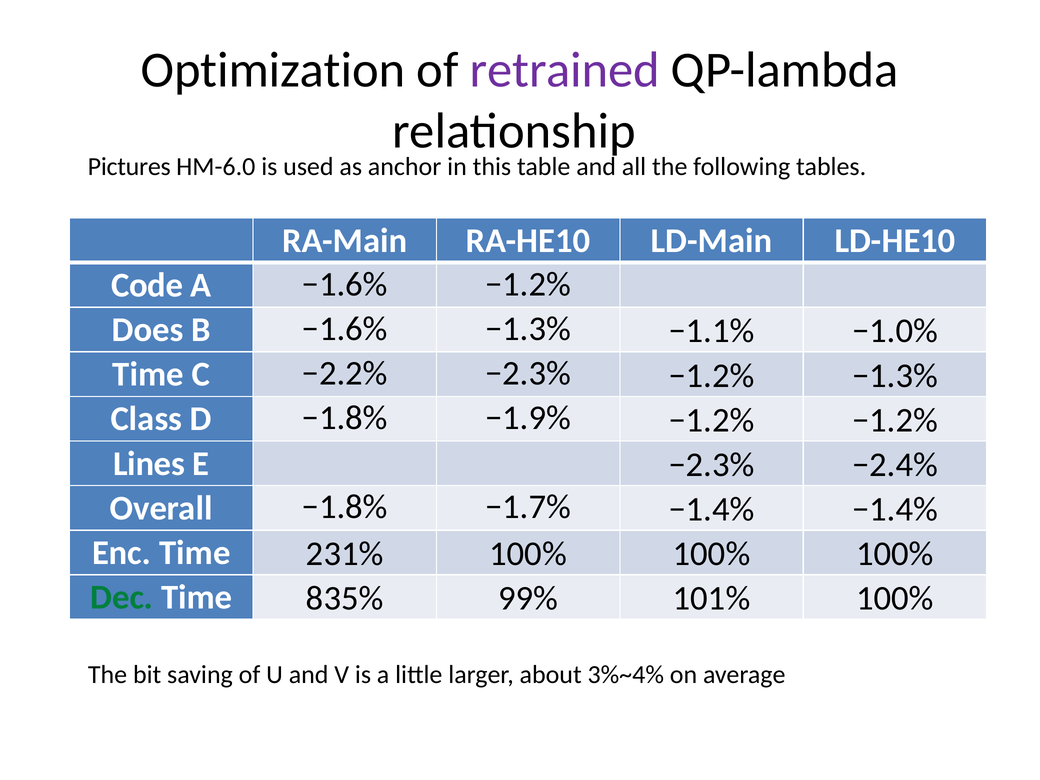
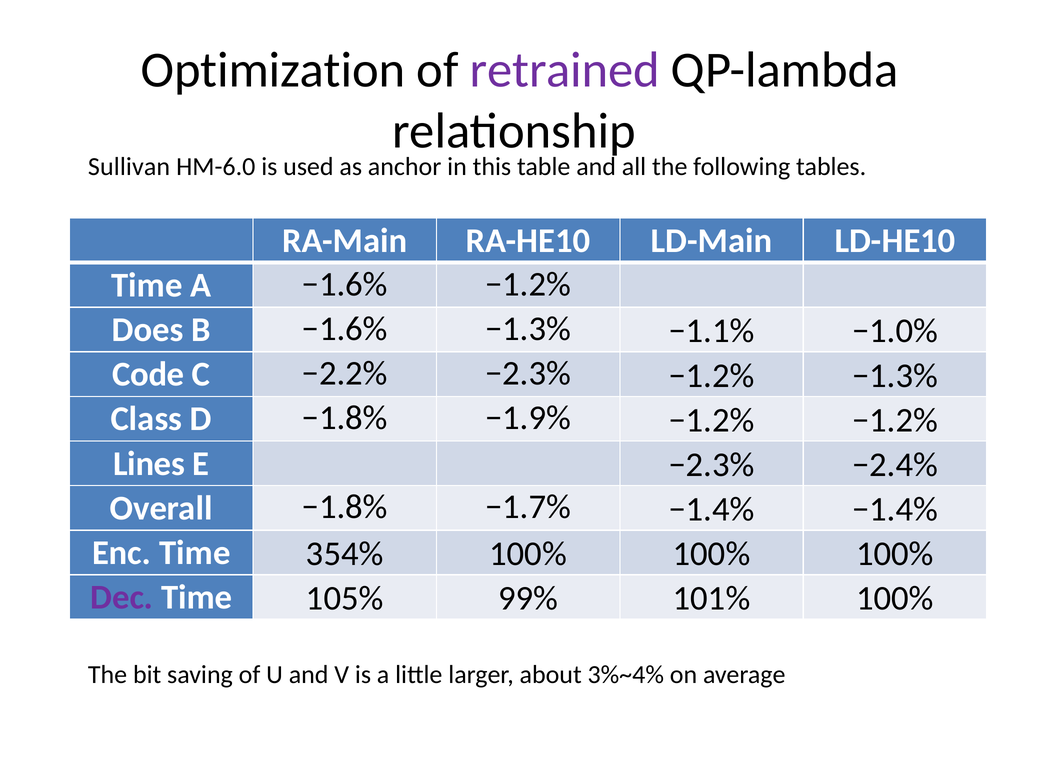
Pictures: Pictures -> Sullivan (129, 167)
Code: Code -> Time (147, 285)
Time: Time -> Code (148, 374)
231%: 231% -> 354% (345, 554)
Dec colour: green -> purple (122, 597)
835%: 835% -> 105% (345, 599)
